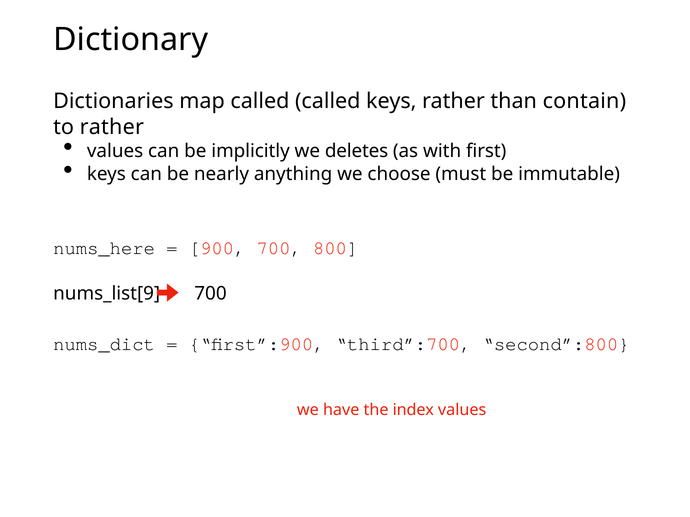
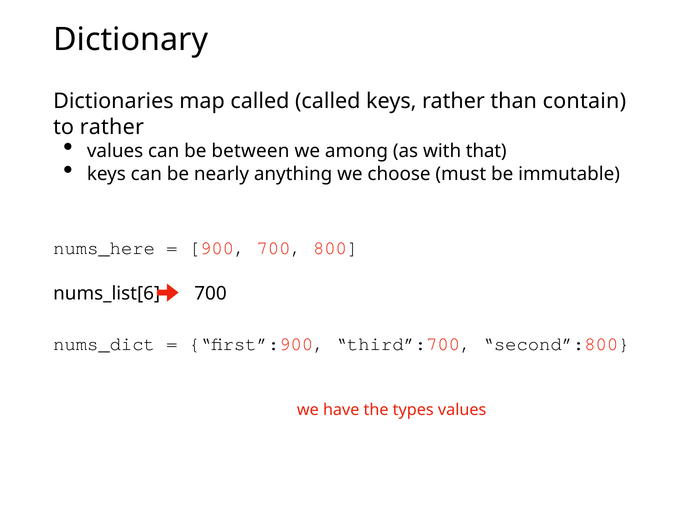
implicitly: implicitly -> between (250, 151)
deletes: deletes -> among (356, 151)
first: first -> that (486, 151)
nums_list[9: nums_list[9 -> nums_list[6 (107, 294)
index: index -> types (413, 410)
